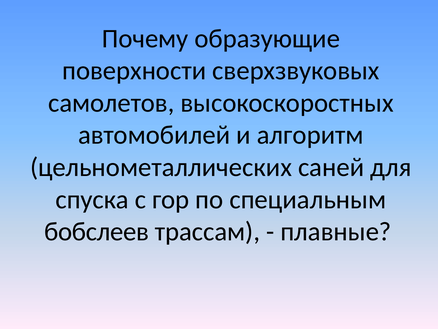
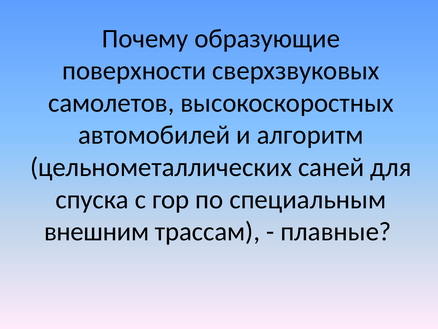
бобслеев: бобслеев -> внешним (97, 231)
